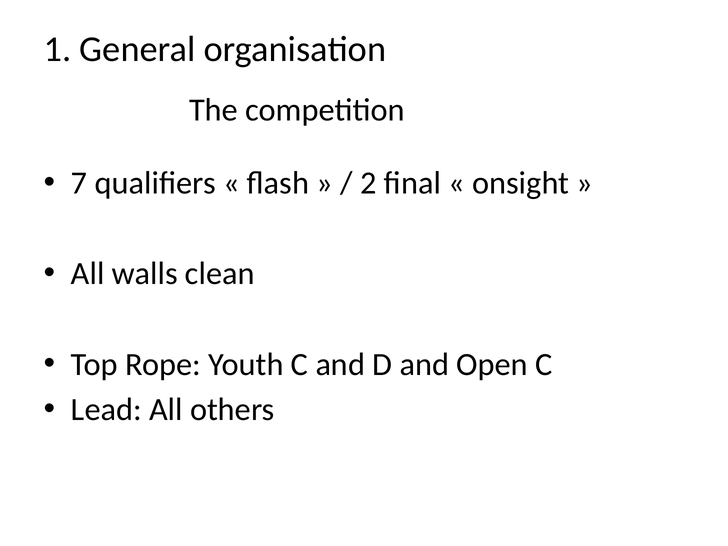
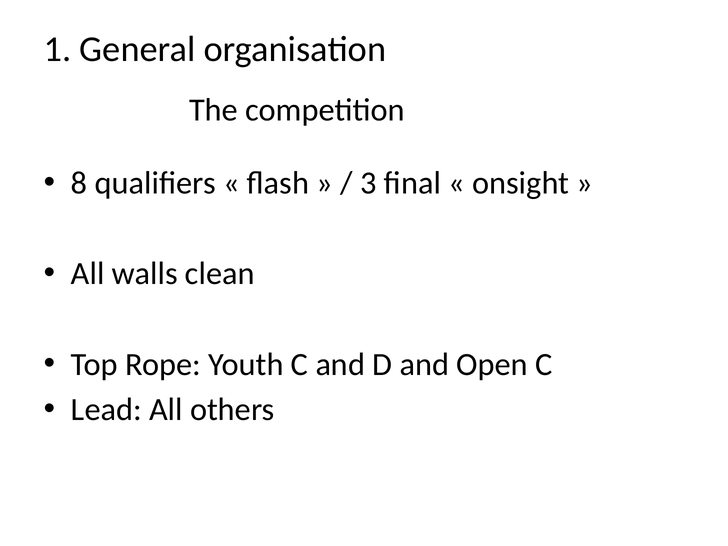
7: 7 -> 8 (79, 183)
2: 2 -> 3 (368, 183)
